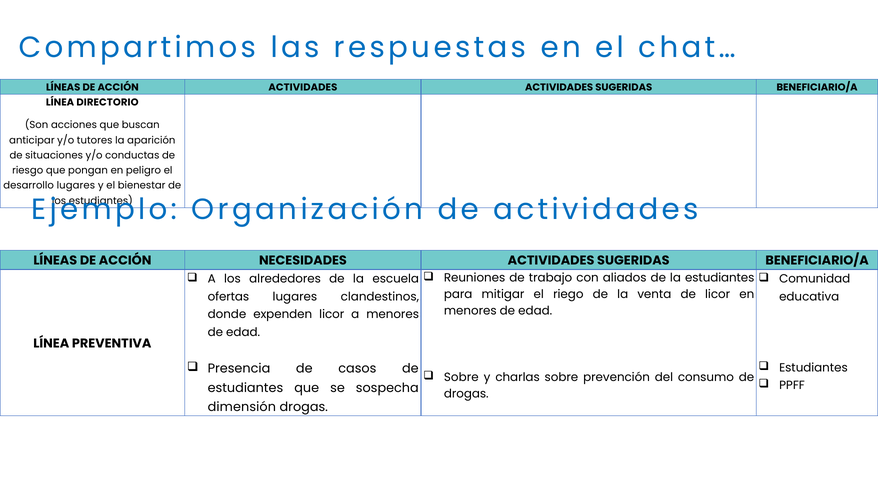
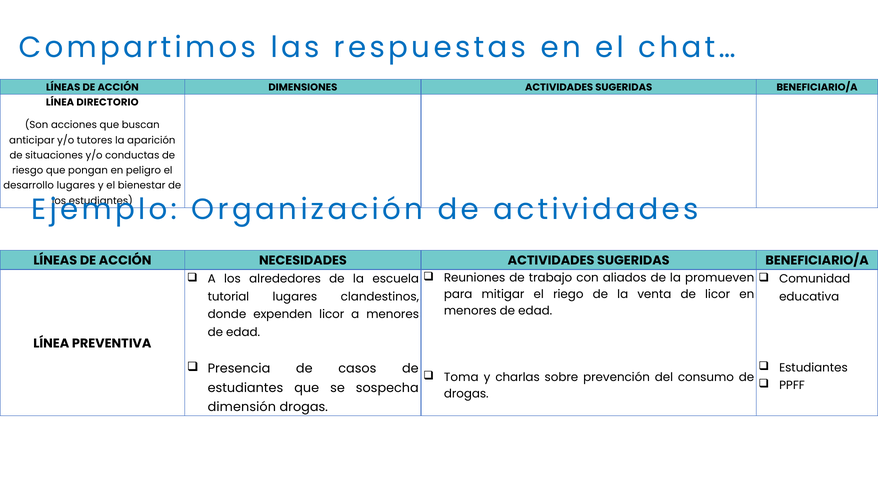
ACCIÓN ACTIVIDADES: ACTIVIDADES -> DIMENSIONES (303, 87)
la estudiantes: estudiantes -> promueven (720, 278)
ofertas: ofertas -> tutorial (228, 297)
Sobre: Sobre -> Toma (461, 377)
